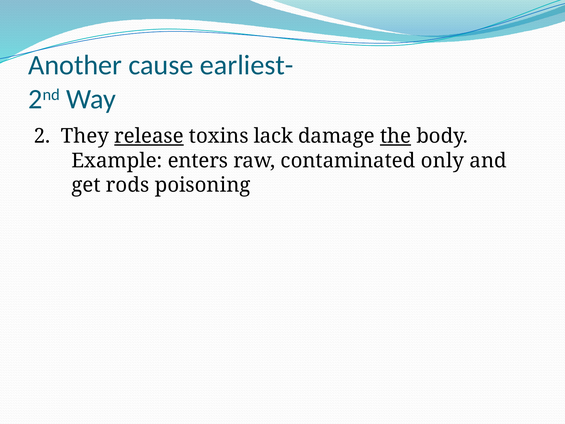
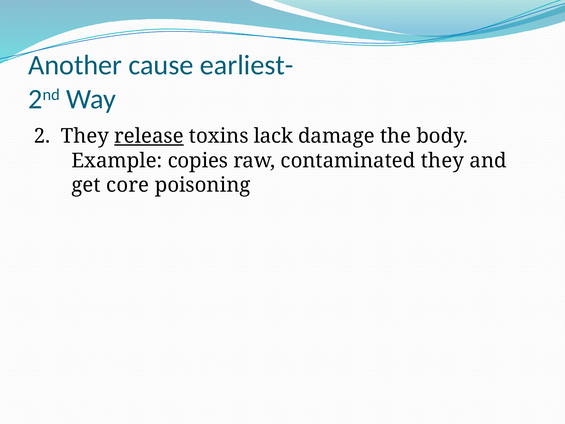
the underline: present -> none (396, 136)
enters: enters -> copies (198, 161)
contaminated only: only -> they (442, 161)
rods: rods -> core (128, 185)
